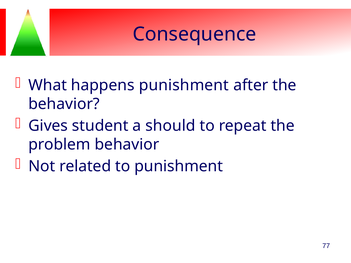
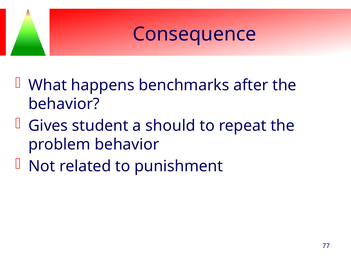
happens punishment: punishment -> benchmarks (184, 85)
